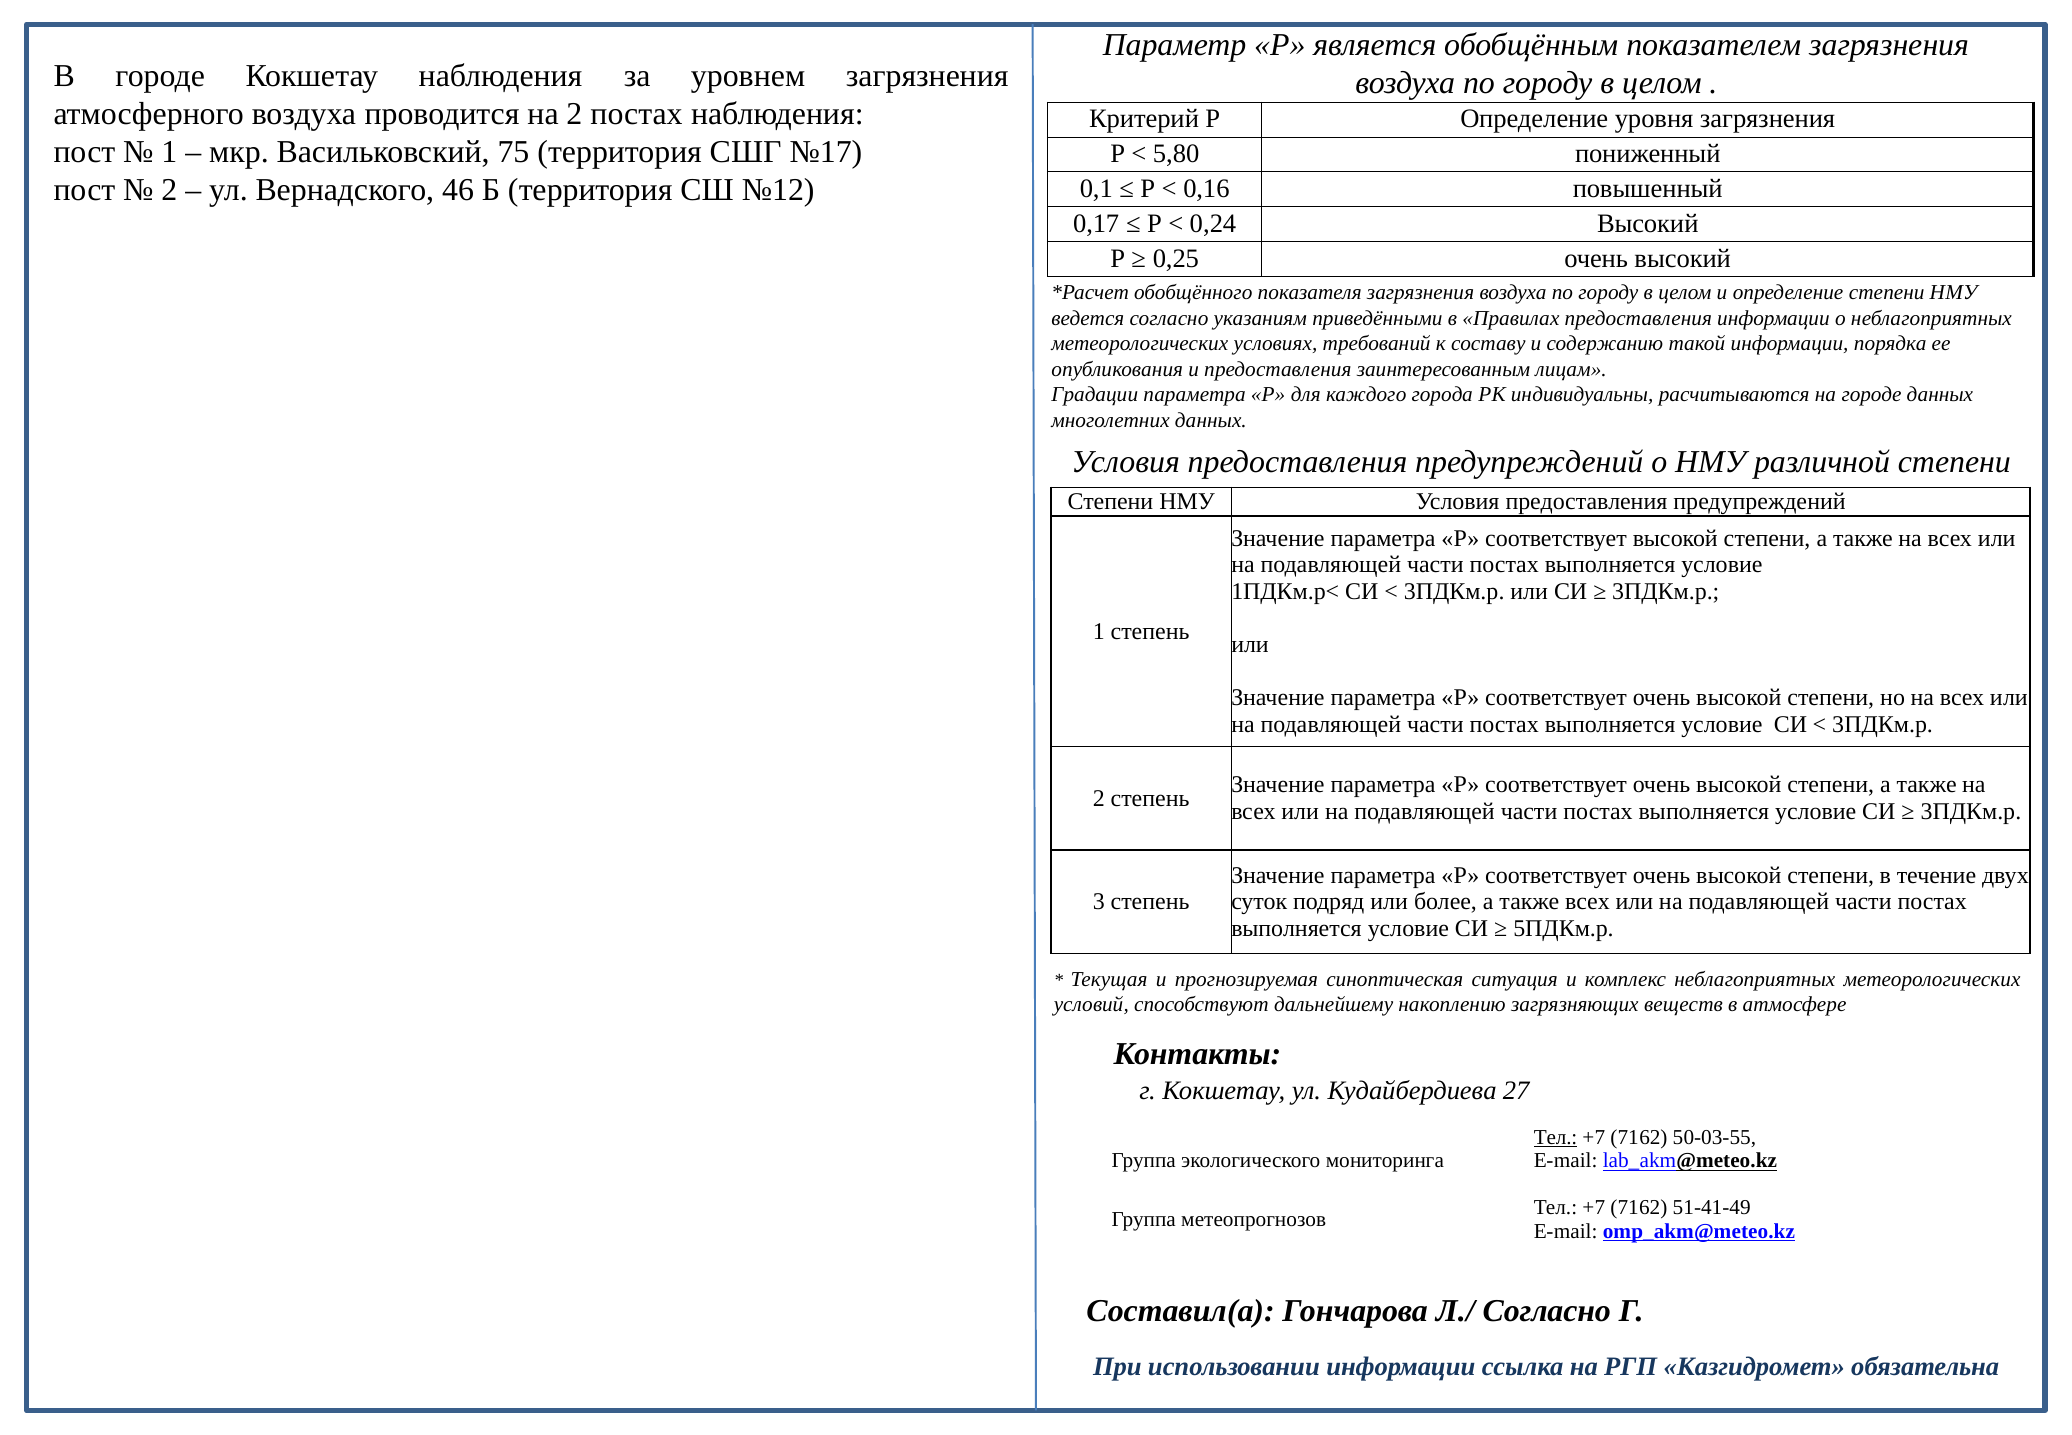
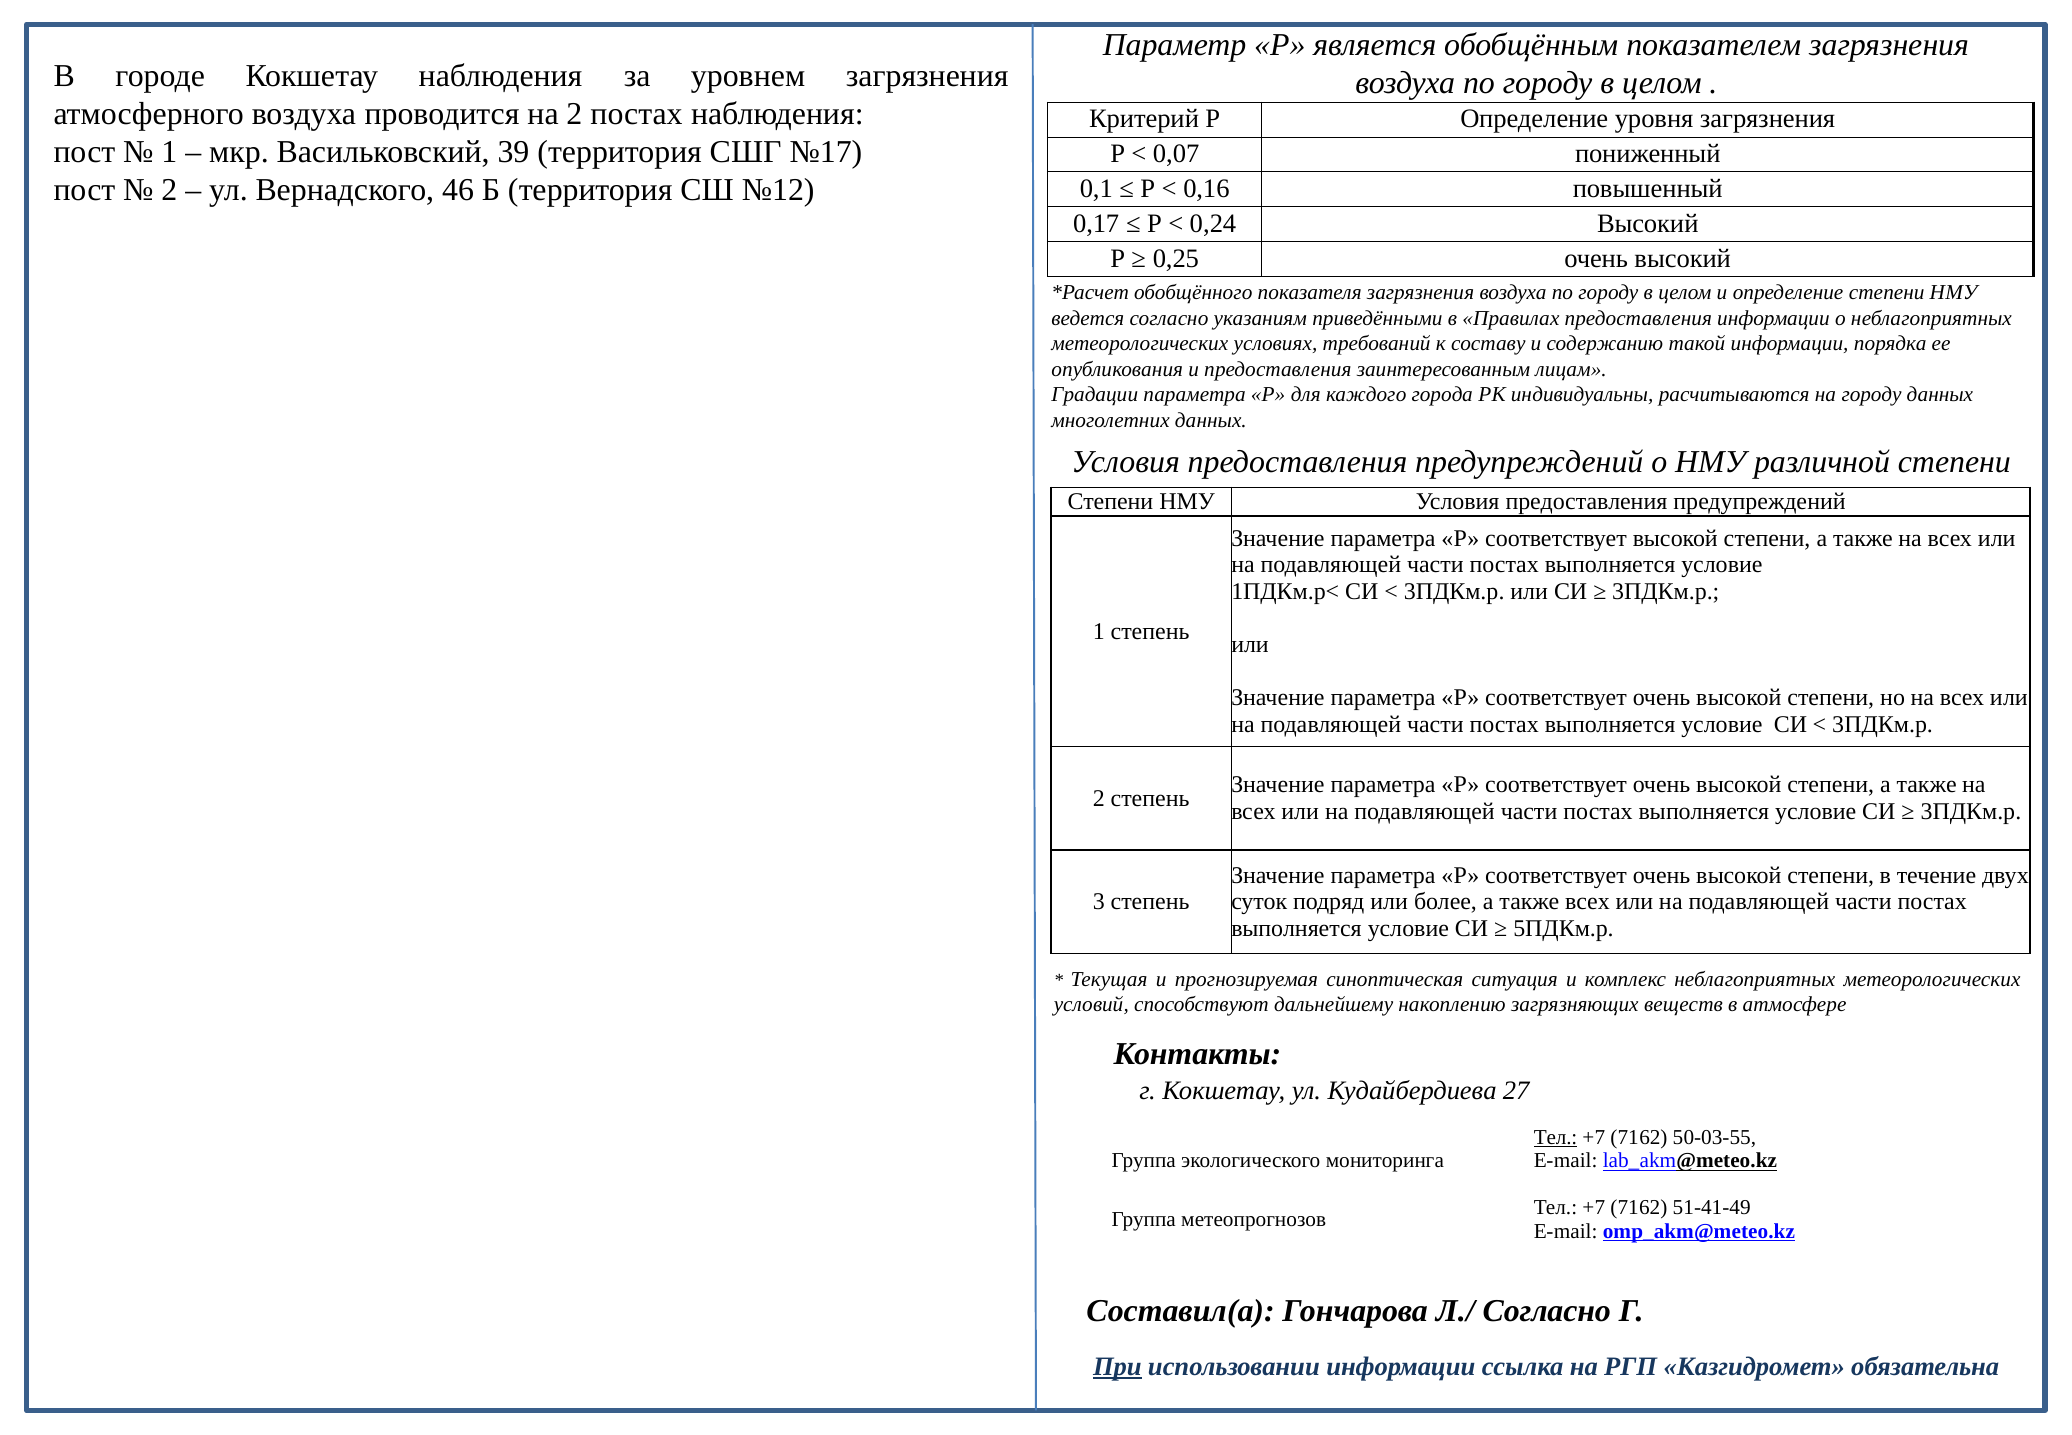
75: 75 -> 39 (513, 152)
5,80: 5,80 -> 0,07 (1176, 154)
на городе: городе -> городу (1872, 394)
При underline: none -> present (1117, 1366)
